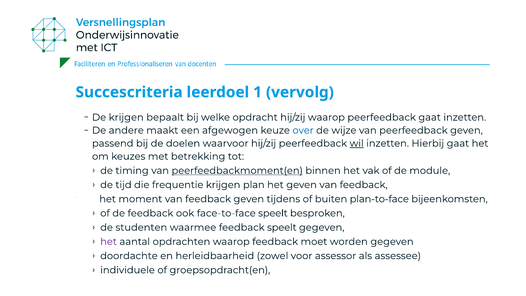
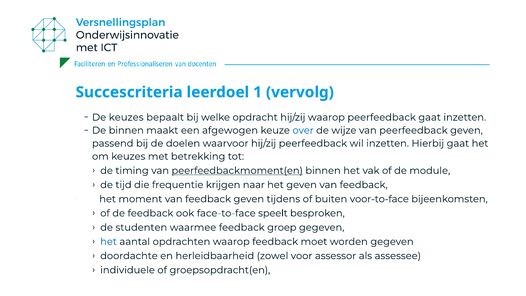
De krijgen: krijgen -> keuzes (126, 117)
De andere: andere -> binnen (126, 130)
wil underline: present -> none (357, 143)
plan: plan -> naar (254, 185)
plan-to-face: plan-to-face -> voor-to-face (379, 199)
feedback speelt: speelt -> groep (282, 227)
het colour: purple -> blue (109, 242)
